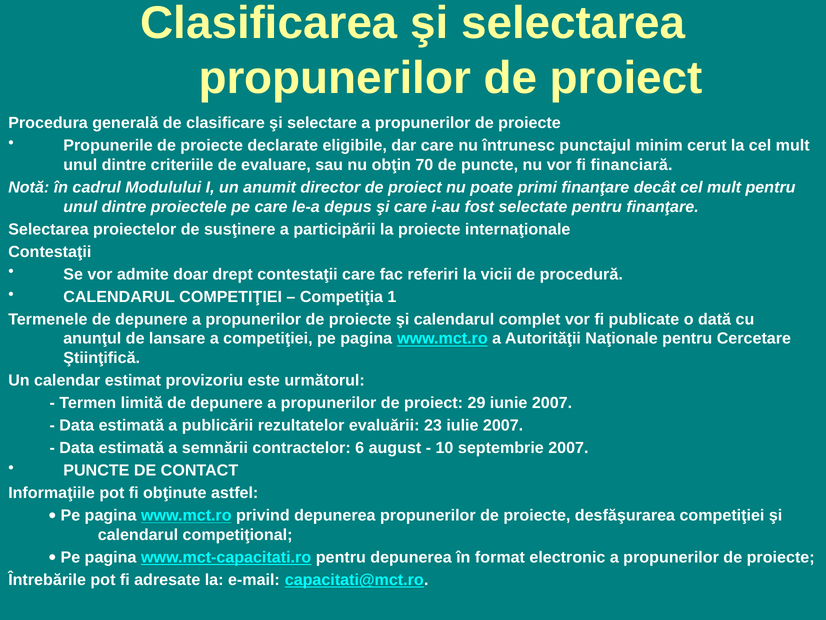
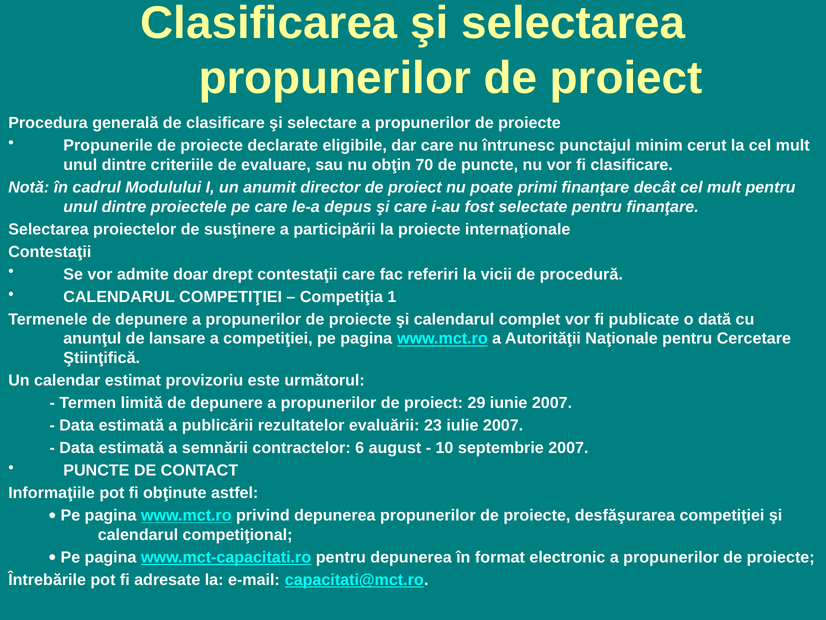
fi financiară: financiară -> clasificare (632, 165)
